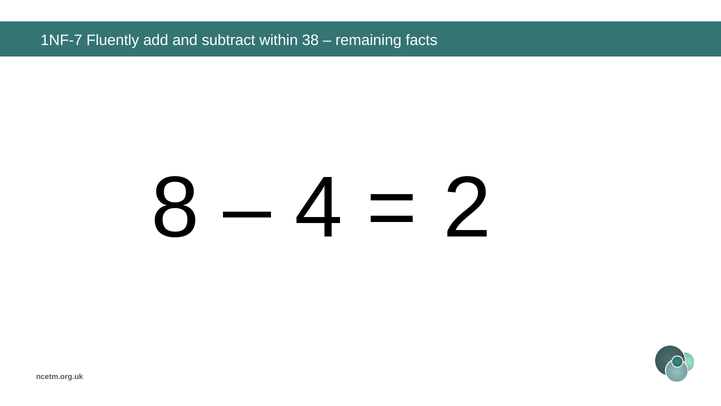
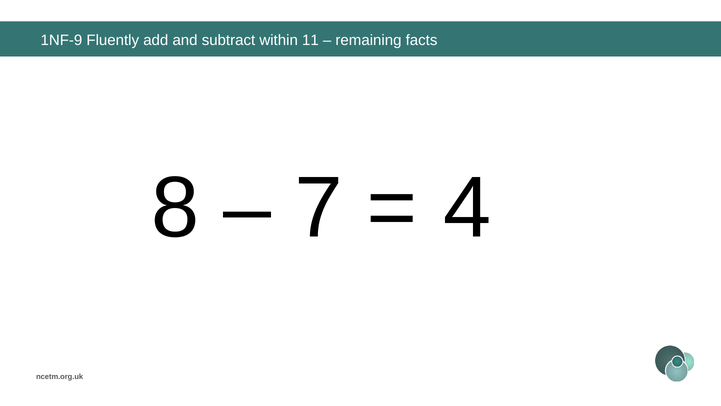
1NF-7: 1NF-7 -> 1NF-9 (61, 40)
38: 38 -> 11 (310, 40)
4: 4 -> 7 (319, 208)
2: 2 -> 4 (467, 208)
